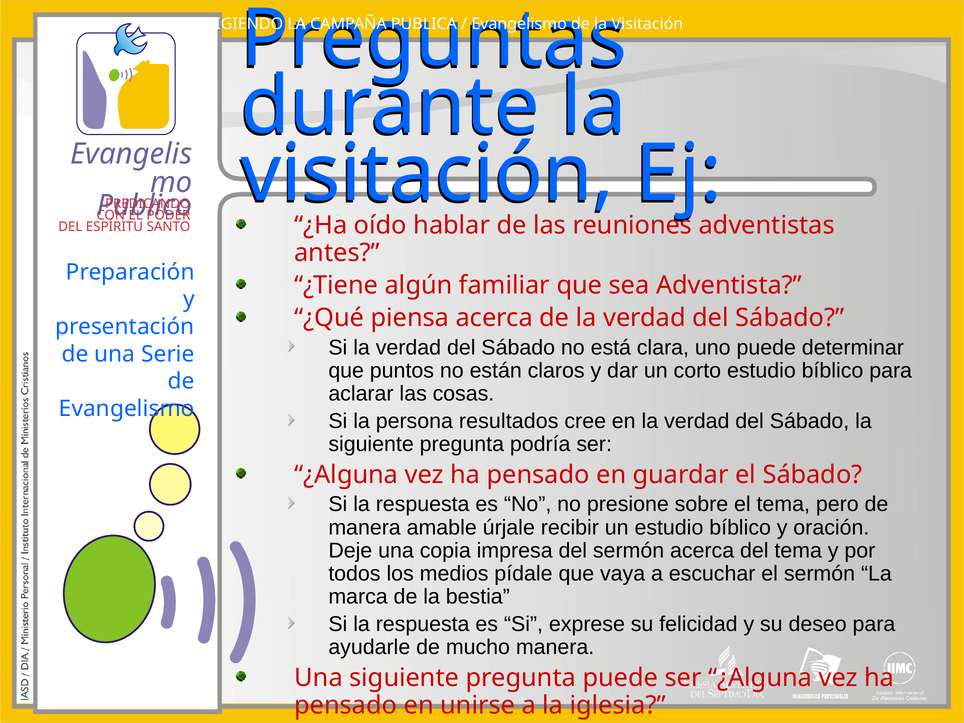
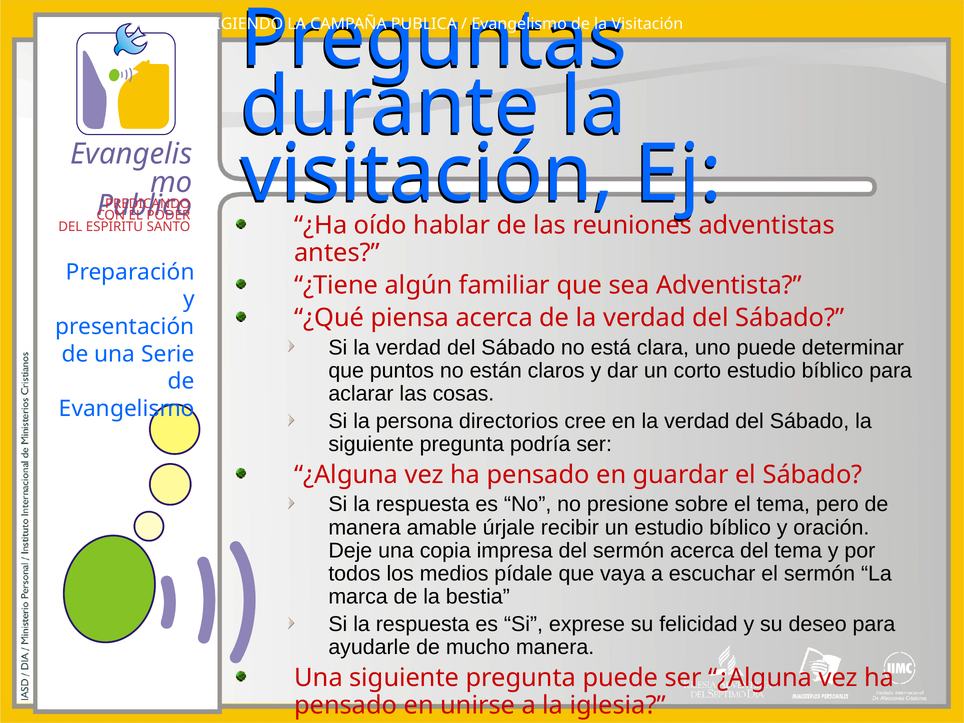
resultados: resultados -> directorios (509, 421)
